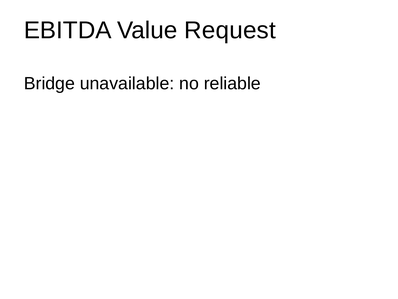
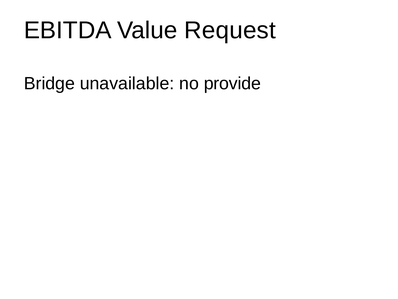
reliable: reliable -> provide (232, 83)
